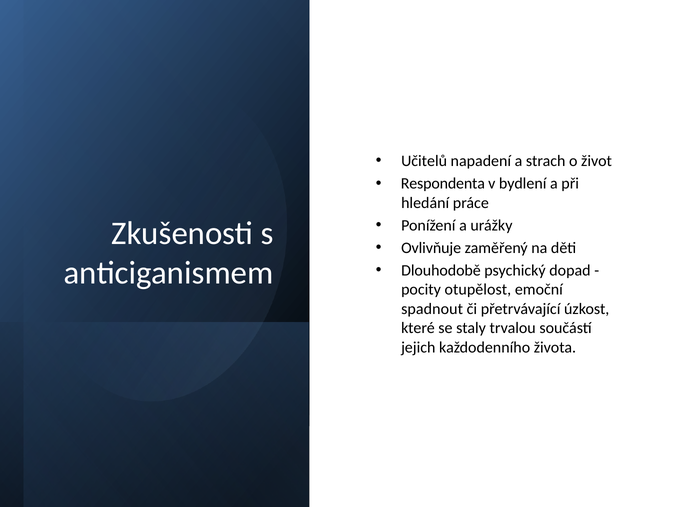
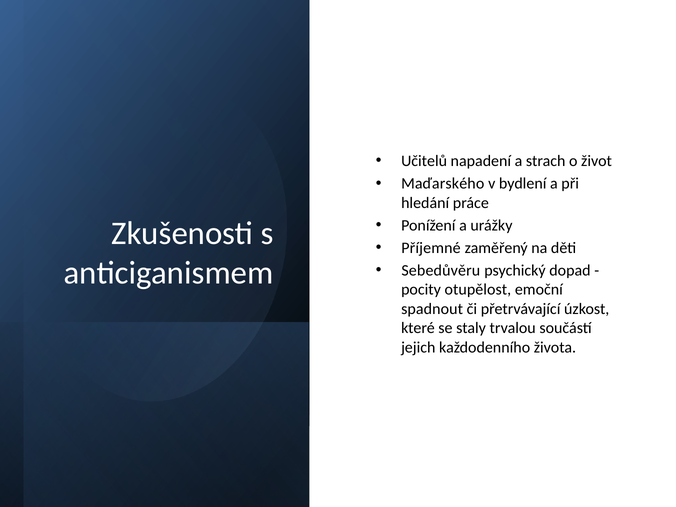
Respondenta: Respondenta -> Maďarského (443, 184)
Ovlivňuje: Ovlivňuje -> Příjemné (431, 248)
Dlouhodobě: Dlouhodobě -> Sebedůvěru (441, 270)
